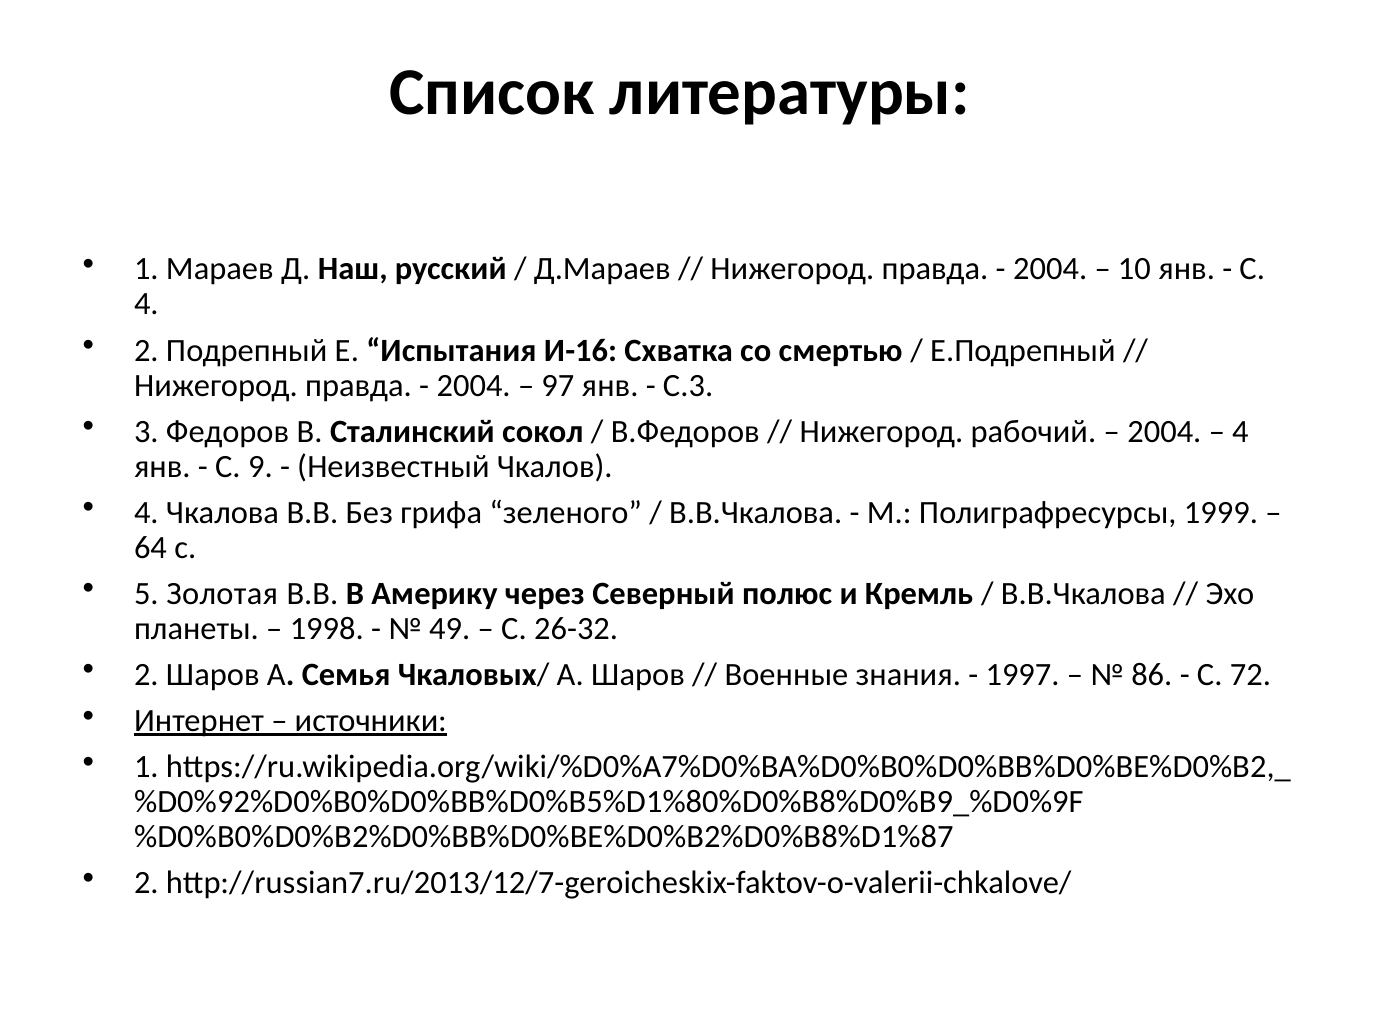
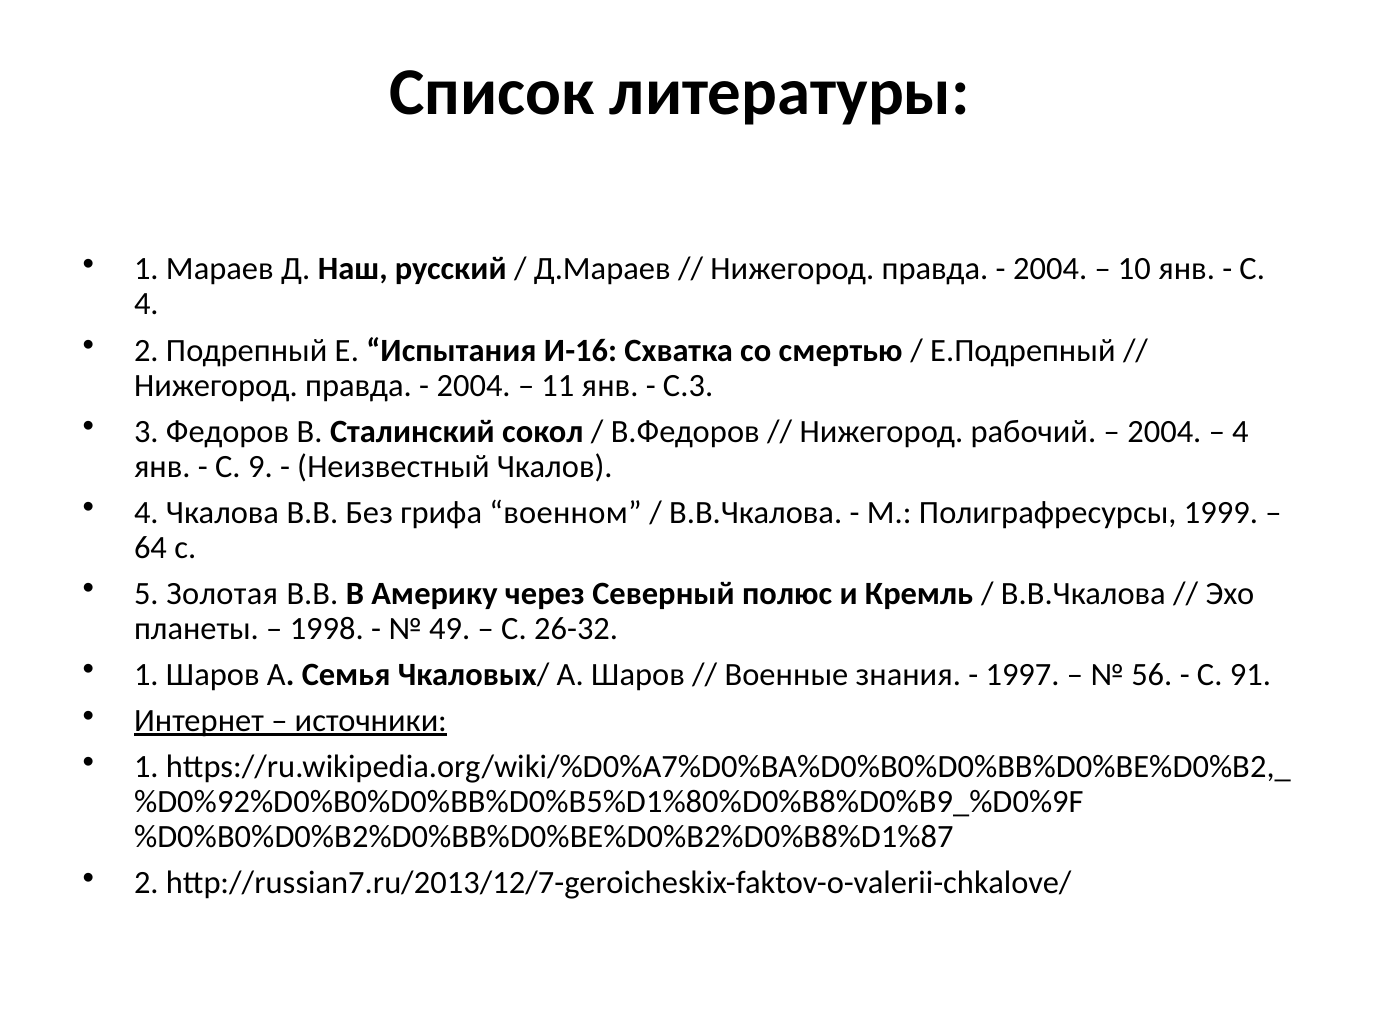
97: 97 -> 11 (558, 385)
зеленого: зеленого -> военном (566, 513)
2: 2 -> 1 (146, 675)
86: 86 -> 56 (1152, 675)
72: 72 -> 91 (1250, 675)
